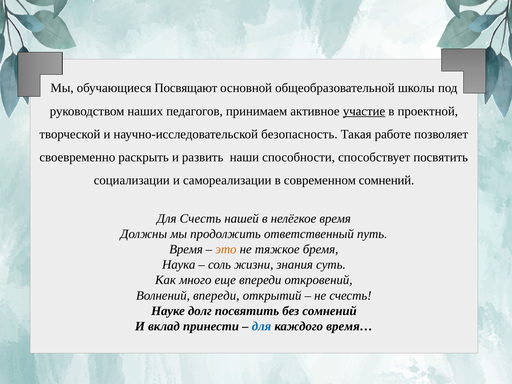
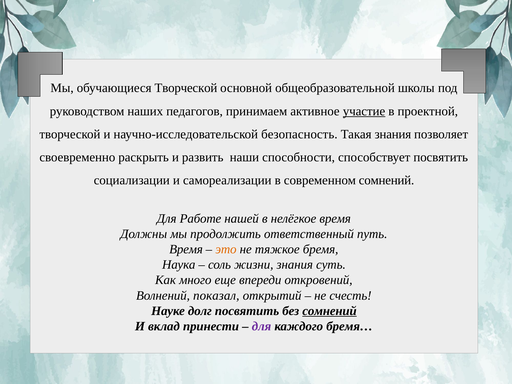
обучающиеся Посвящают: Посвящают -> Творческой (186, 88)
Такая работе: работе -> знания (393, 134)
Для Счесть: Счесть -> Работе (200, 219)
Волнений впереди: впереди -> показал (216, 295)
сомнений underline: none -> present (329, 311)
для colour: blue -> purple (261, 326)
время…: время… -> бремя… (350, 326)
